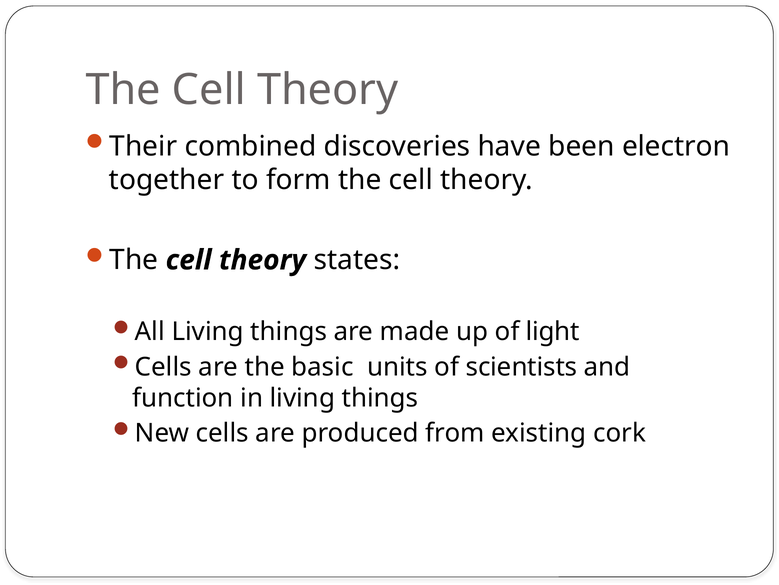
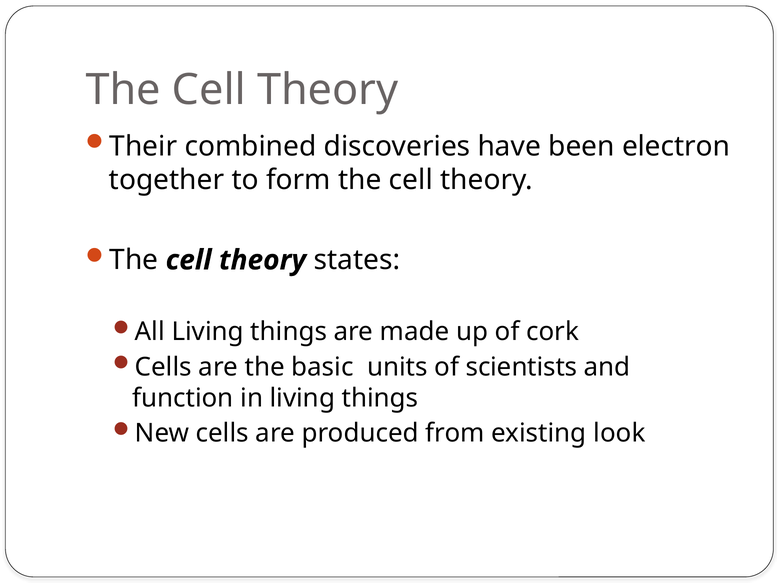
light: light -> cork (553, 331)
cork: cork -> look (619, 433)
